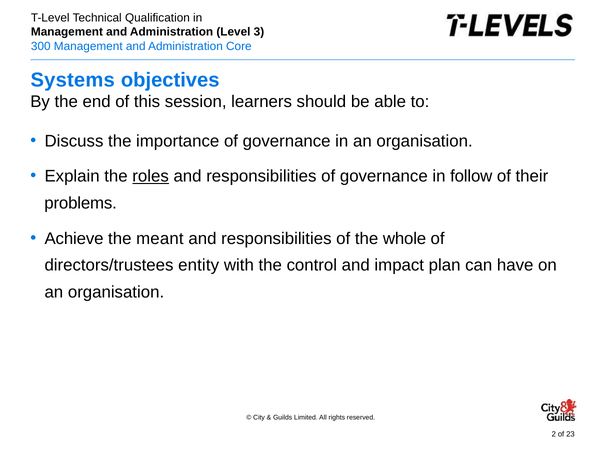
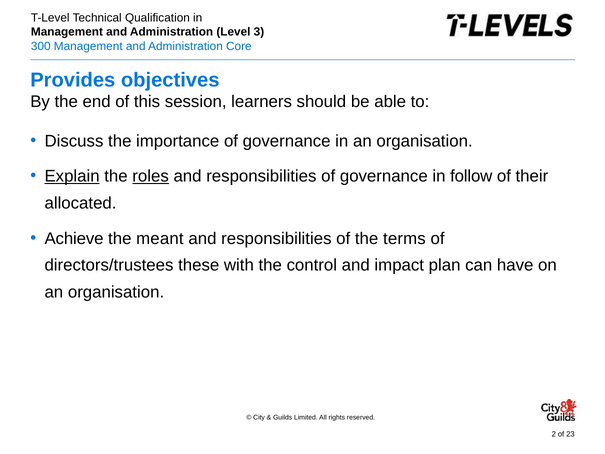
Systems: Systems -> Provides (73, 80)
Explain underline: none -> present (72, 176)
problems: problems -> allocated (81, 203)
whole: whole -> terms (404, 238)
entity: entity -> these (199, 265)
